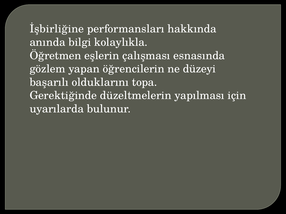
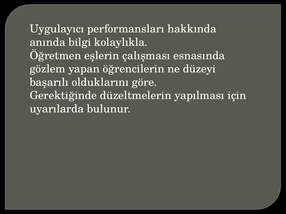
İşbirliğine: İşbirliğine -> Uygulayıcı (57, 29)
topa: topa -> göre (145, 82)
